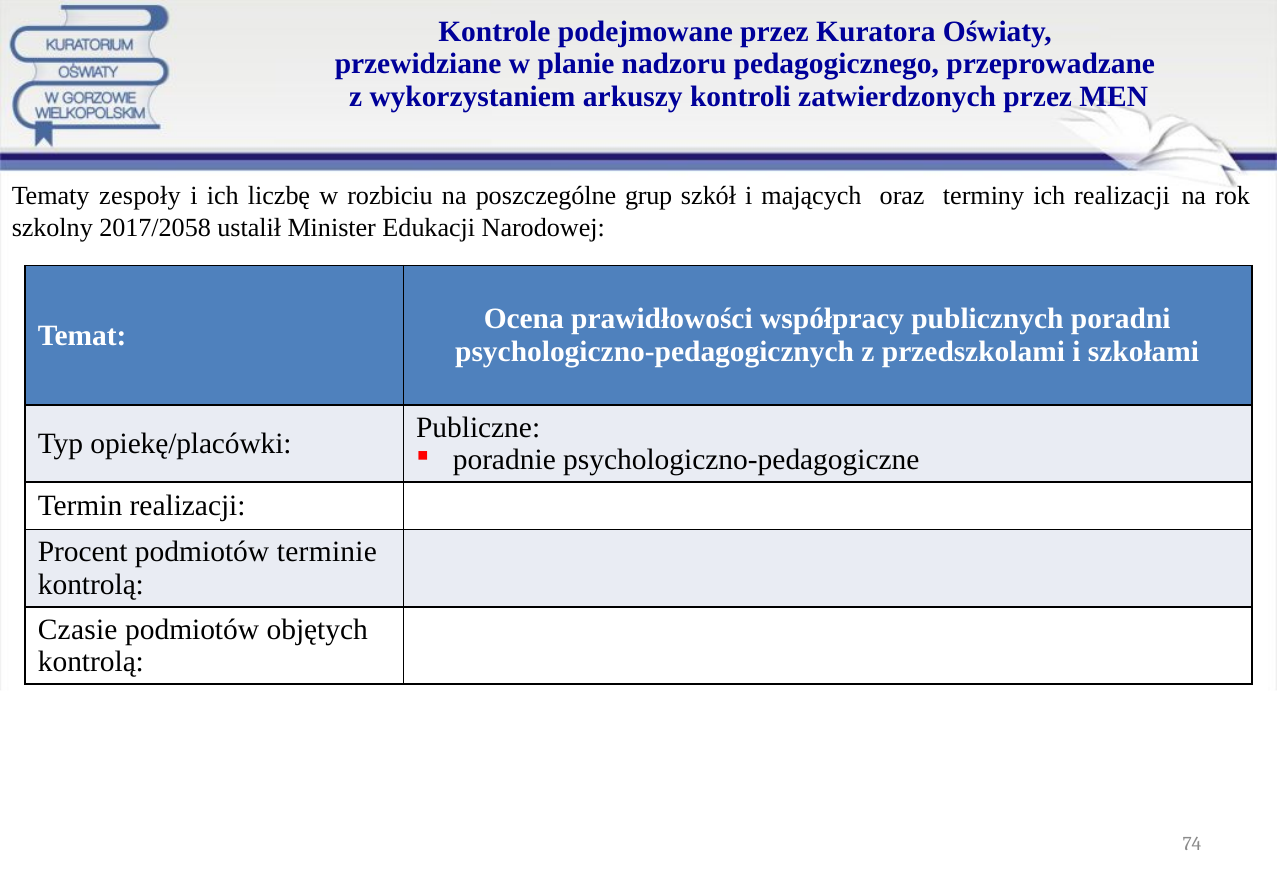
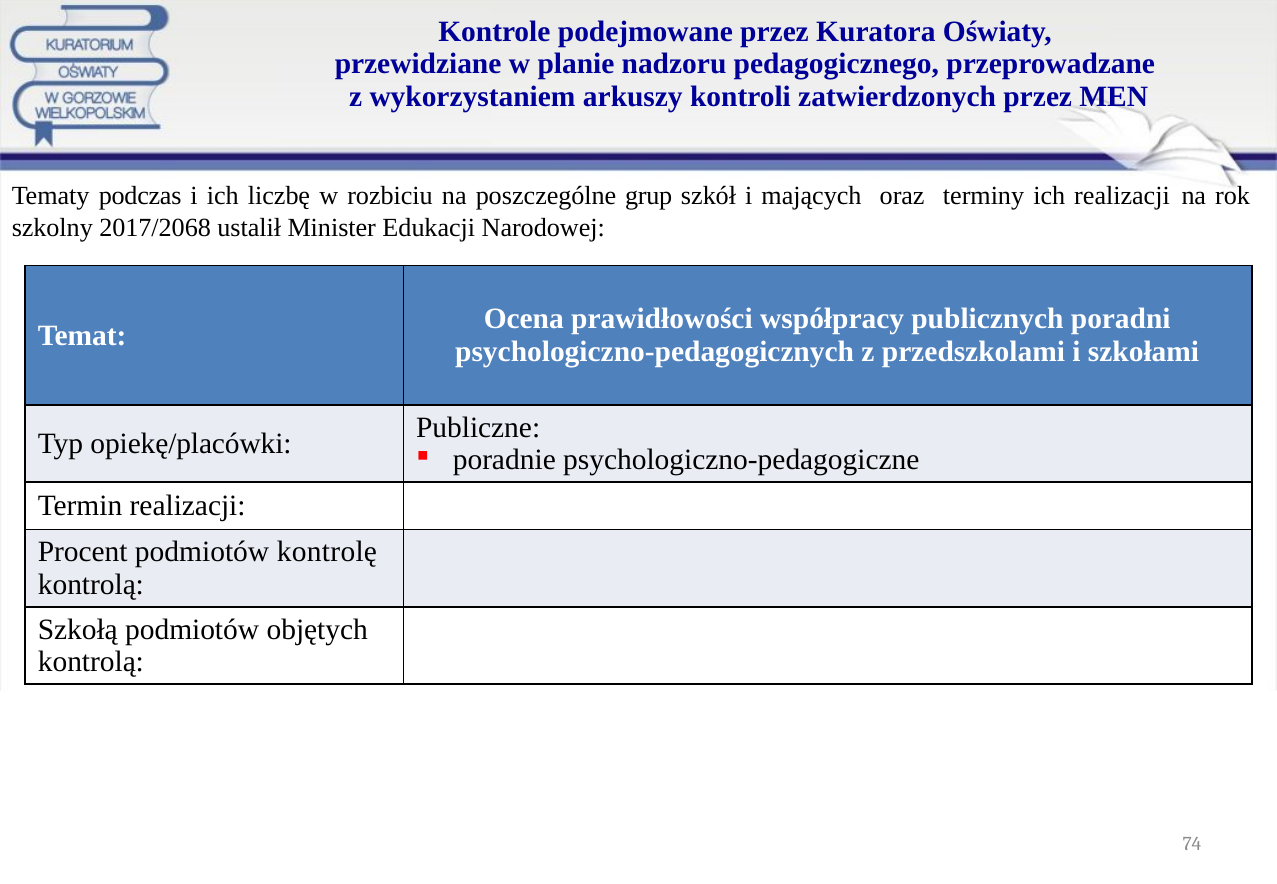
zespoły: zespoły -> podczas (140, 196)
2017/2058: 2017/2058 -> 2017/2068 (155, 228)
terminie: terminie -> kontrolę (327, 552)
Czasie: Czasie -> Szkołą (78, 629)
